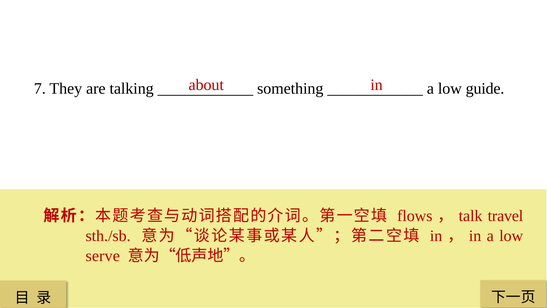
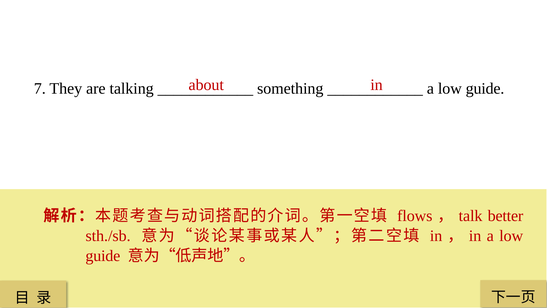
travel: travel -> better (505, 216)
serve: serve -> guide (103, 256)
